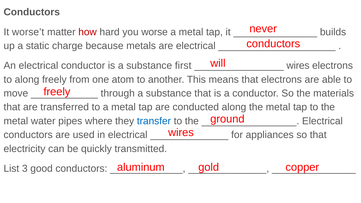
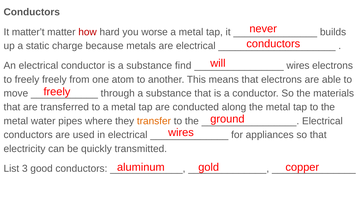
worse’t: worse’t -> matter’t (28, 32)
first: first -> find (183, 66)
to along: along -> freely (27, 80)
transfer colour: blue -> orange (154, 121)
